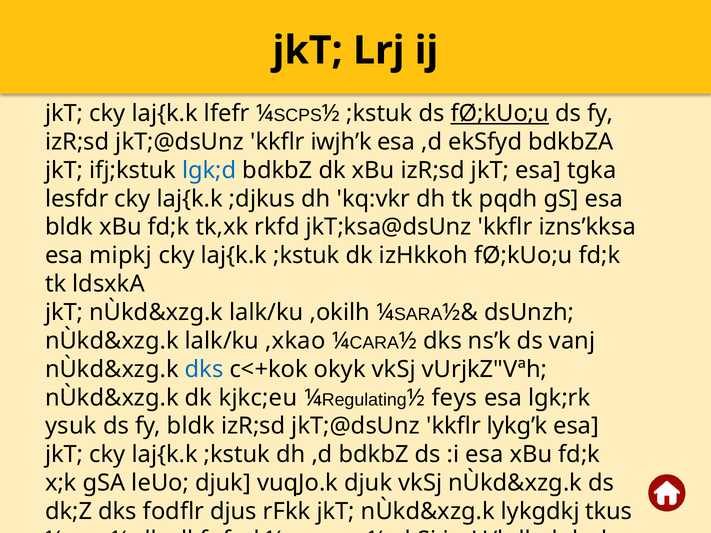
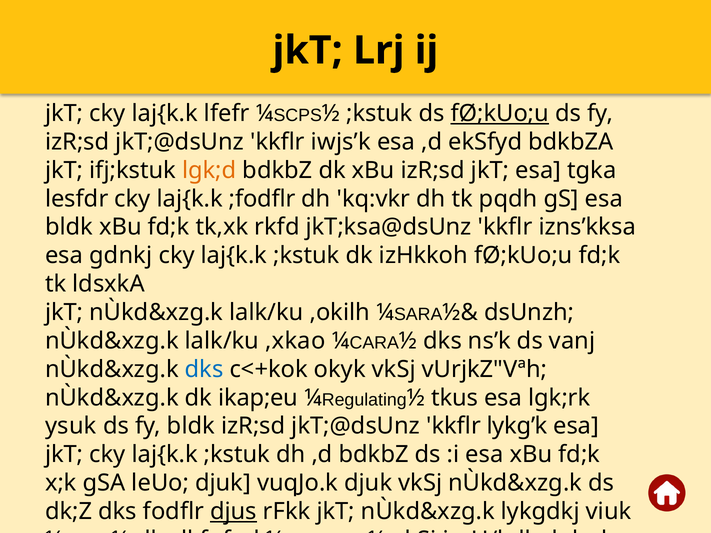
iwjh’k: iwjh’k -> iwjs’k (341, 142)
lgk;d colour: blue -> orange (209, 170)
;djkus: ;djkus -> ;fodflr (262, 199)
mipkj: mipkj -> gdnkj (121, 256)
kjkc;eu: kjkc;eu -> ikap;eu (258, 398)
feys: feys -> tkus (455, 398)
djus underline: none -> present (234, 512)
tkus: tkus -> viuk (609, 512)
